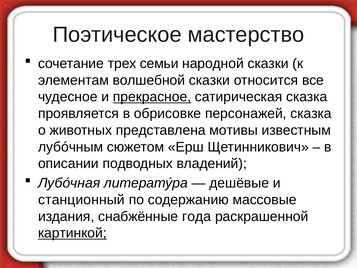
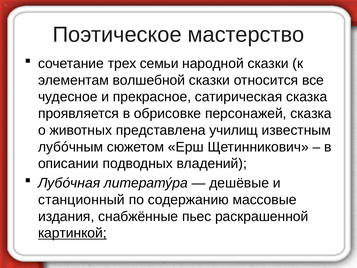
прекрасное underline: present -> none (152, 97)
мотивы: мотивы -> училищ (234, 130)
года: года -> пьес (197, 216)
